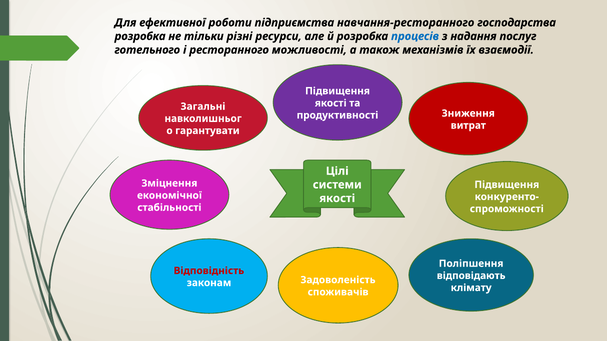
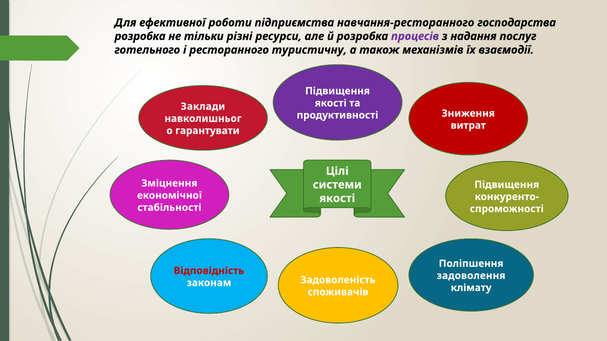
процесів colour: blue -> purple (415, 36)
можливості: можливості -> туристичну (309, 50)
Загальні: Загальні -> Заклади (203, 107)
відповідають: відповідають -> задоволення (471, 276)
